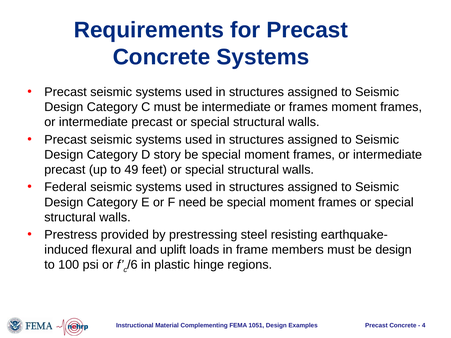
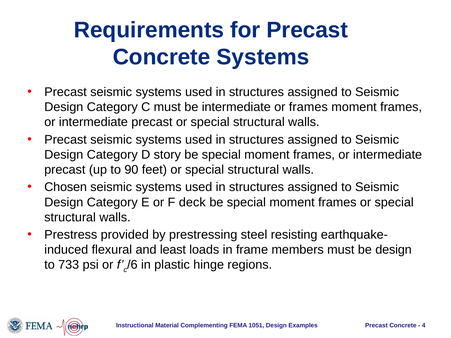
49: 49 -> 90 (131, 170)
Federal: Federal -> Chosen (66, 187)
need: need -> deck (192, 202)
uplift: uplift -> least (173, 250)
100: 100 -> 733 (69, 265)
